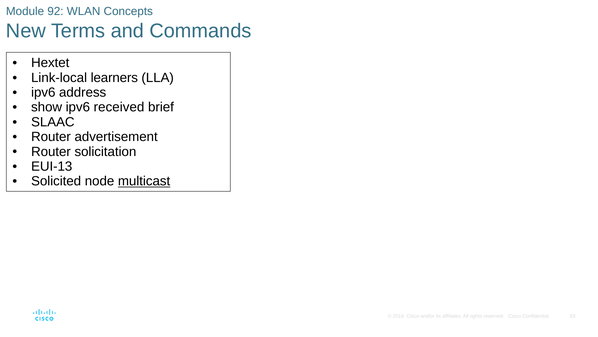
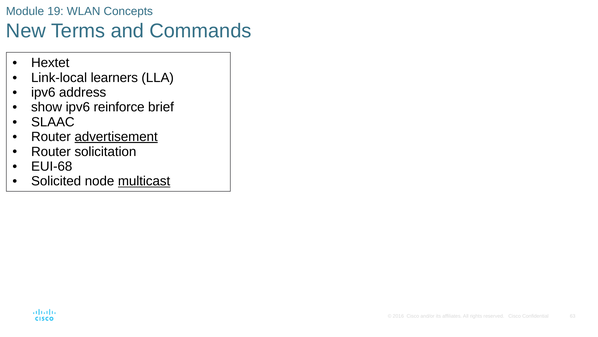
92: 92 -> 19 (55, 11)
received: received -> reinforce (119, 107)
advertisement underline: none -> present (116, 137)
EUI-13: EUI-13 -> EUI-68 (52, 166)
